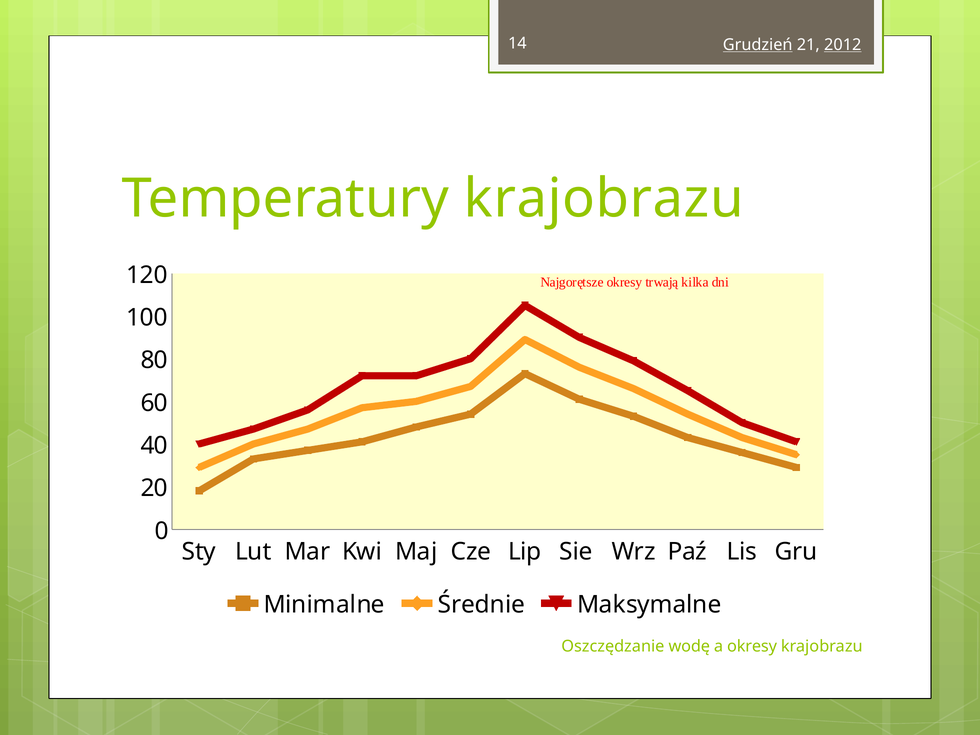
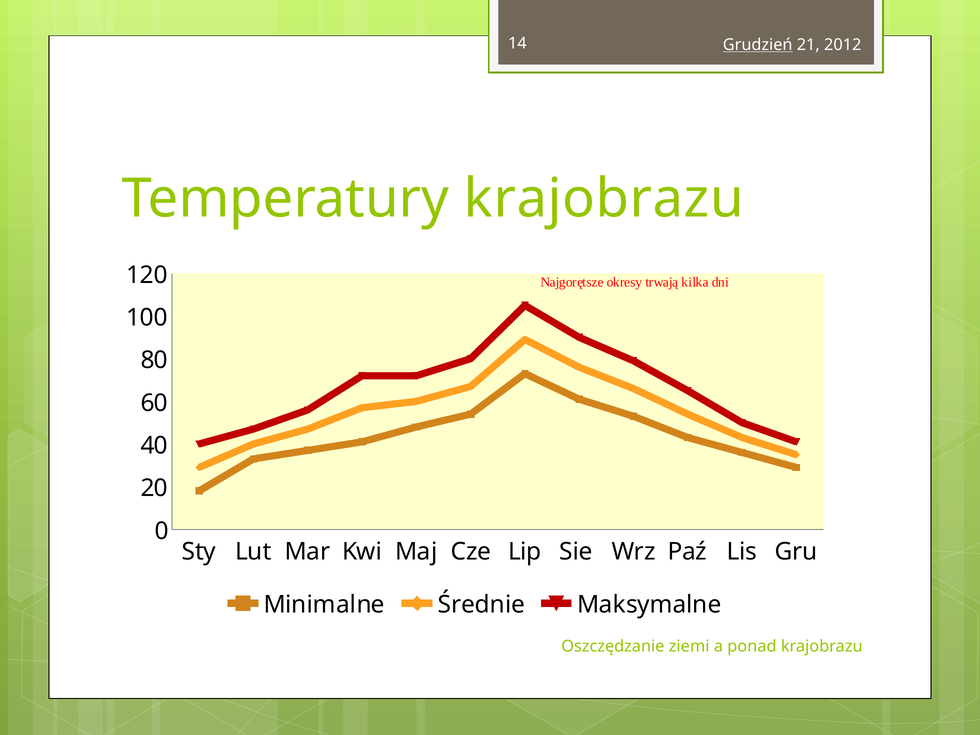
2012 underline: present -> none (843, 45)
wodę: wodę -> ziemi (689, 647)
a okresy: okresy -> ponad (752, 647)
